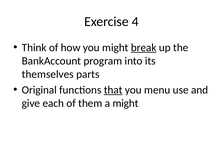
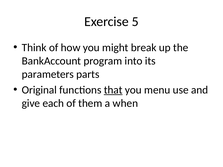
4: 4 -> 5 (135, 22)
break underline: present -> none (144, 48)
themselves: themselves -> parameters (48, 74)
a might: might -> when (125, 103)
